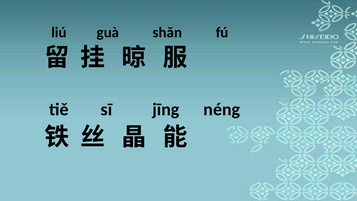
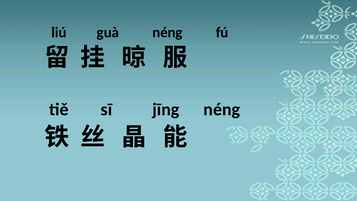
guà shǎn: shǎn -> néng (168, 33)
